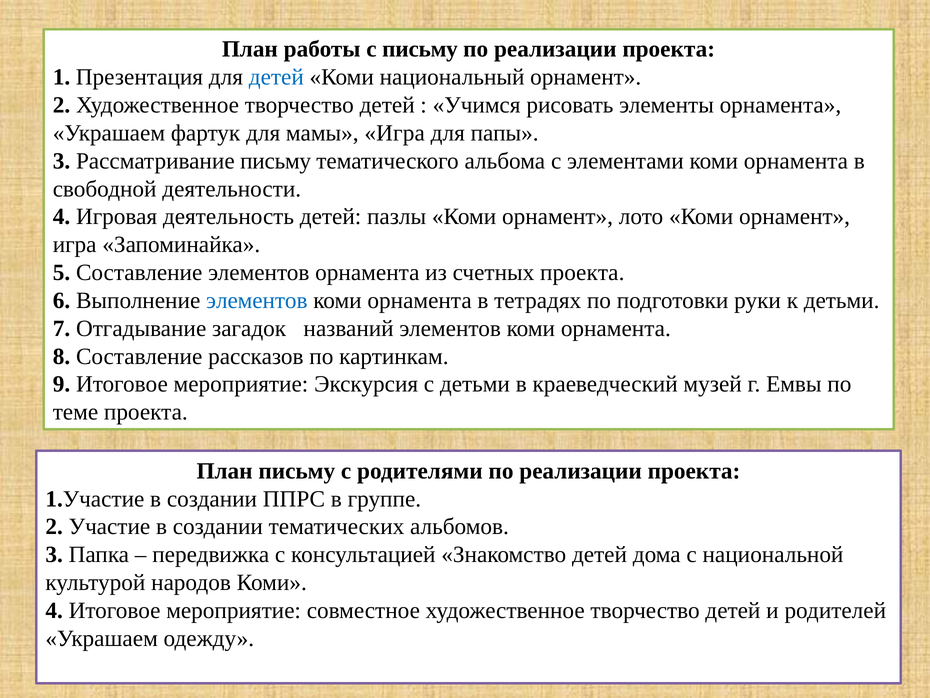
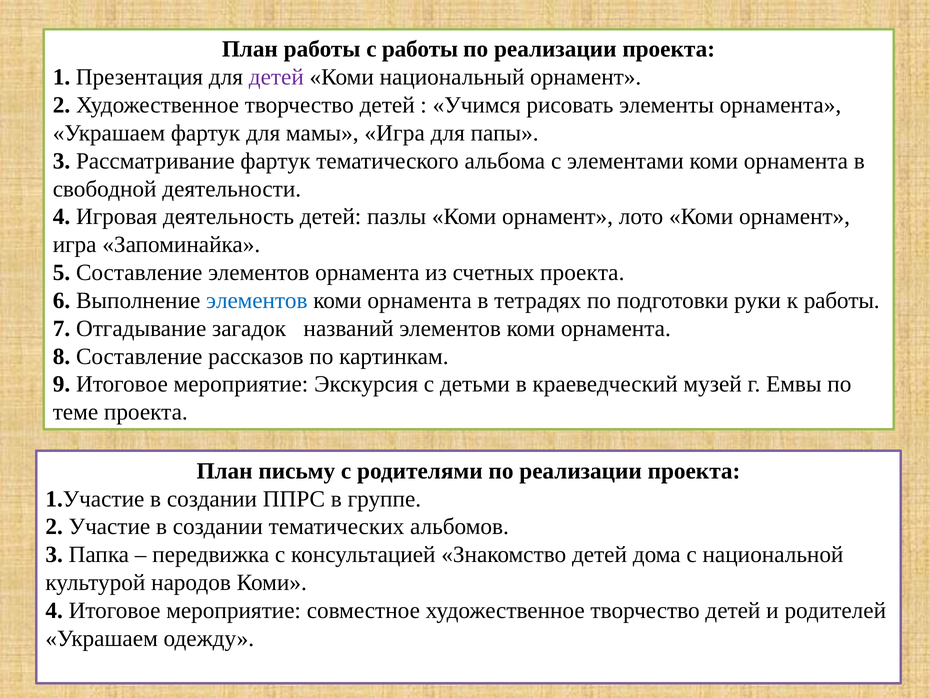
с письму: письму -> работы (420, 49)
детей colour: blue -> purple (276, 77)
Рассматривание письму: письму -> фартук (276, 161)
к детьми: детьми -> работы (842, 300)
